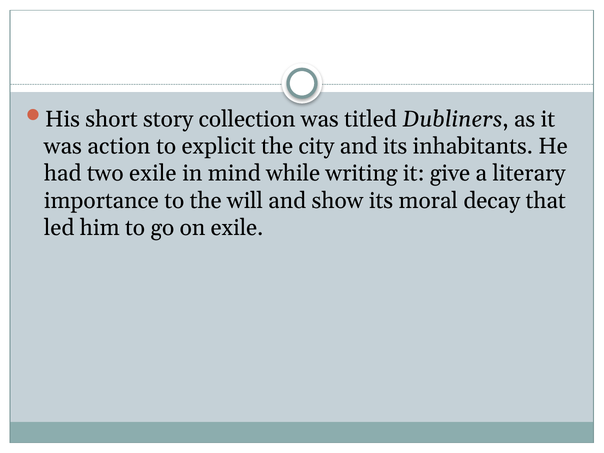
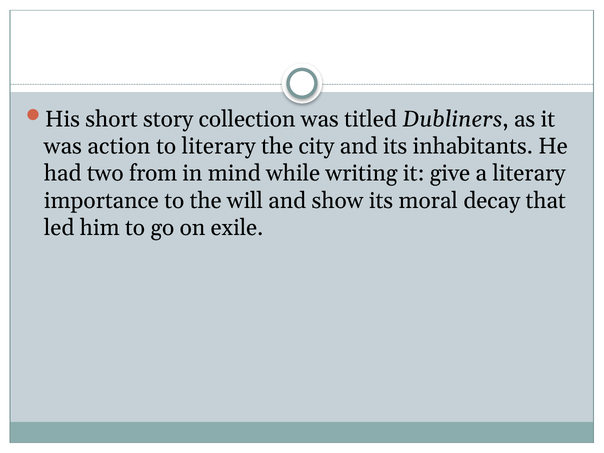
to explicit: explicit -> literary (219, 146)
two exile: exile -> from (153, 173)
